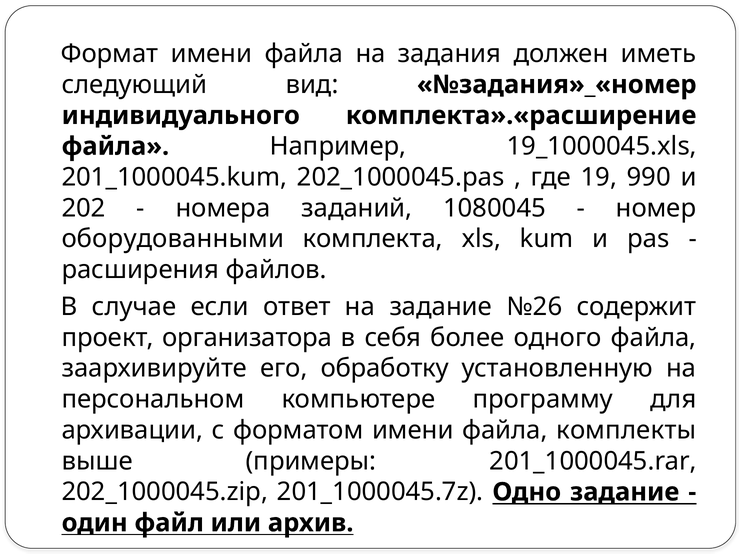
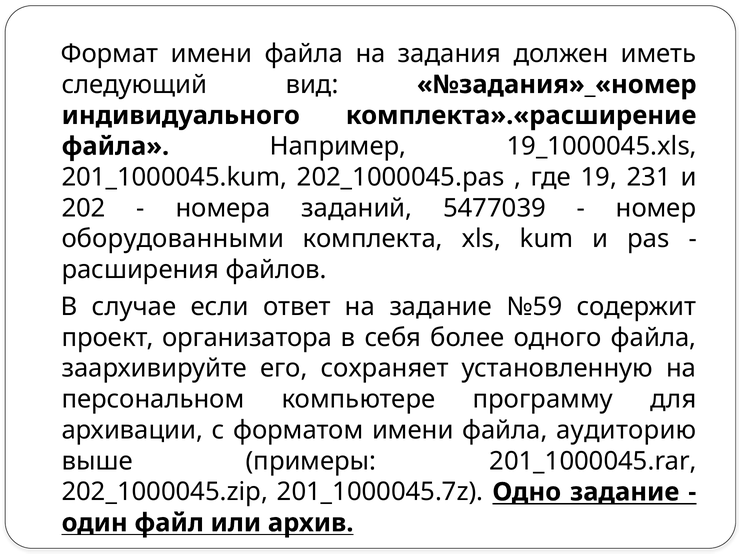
990: 990 -> 231 (649, 177)
1080045: 1080045 -> 5477039 (495, 208)
№26: №26 -> №59 (534, 307)
обработку: обработку -> сохраняет (385, 368)
комплекты: комплекты -> аудиторию (626, 430)
